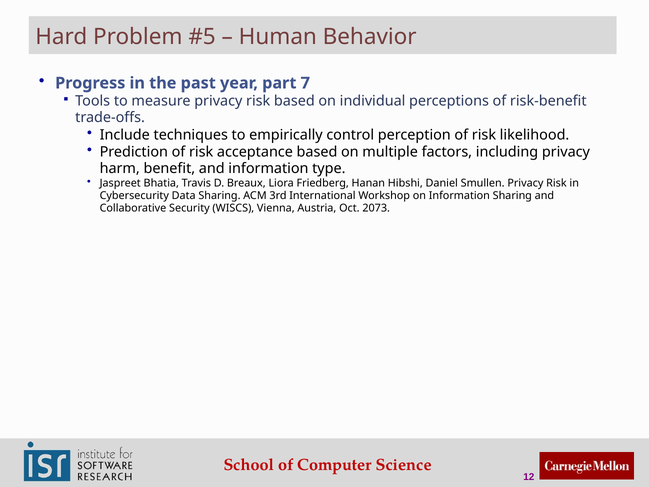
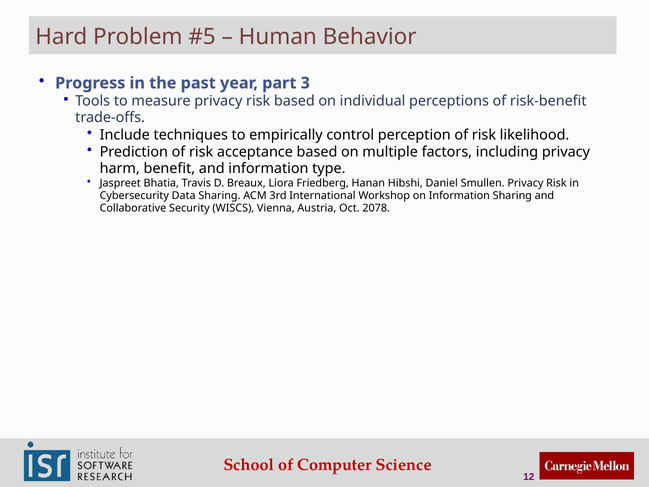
7: 7 -> 3 (305, 83)
2073: 2073 -> 2078 (376, 208)
